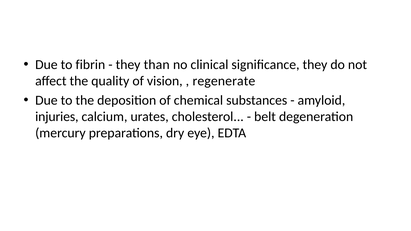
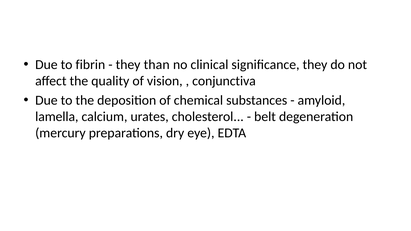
regenerate: regenerate -> conjunctiva (224, 81)
injuries: injuries -> lamella (57, 117)
